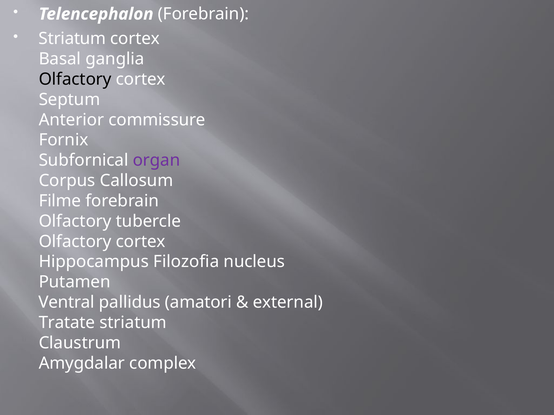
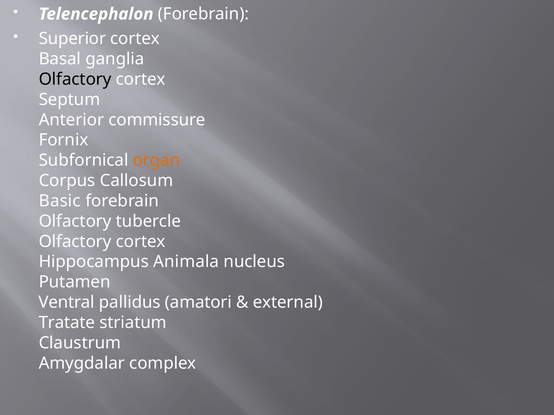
Striatum: Striatum -> Superior (72, 39)
organ colour: purple -> orange (156, 161)
Filme: Filme -> Basic (60, 201)
Filozofia: Filozofia -> Animala (186, 262)
